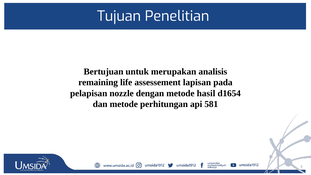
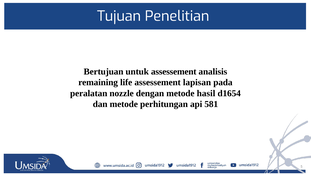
untuk merupakan: merupakan -> assessement (174, 72)
pelapisan: pelapisan -> peralatan (89, 93)
